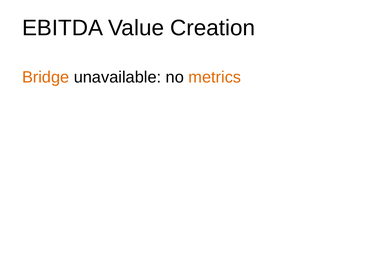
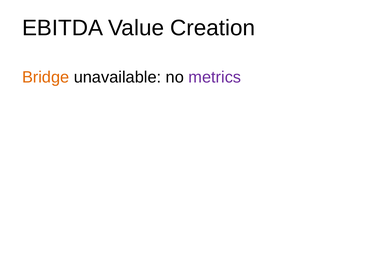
metrics colour: orange -> purple (215, 77)
